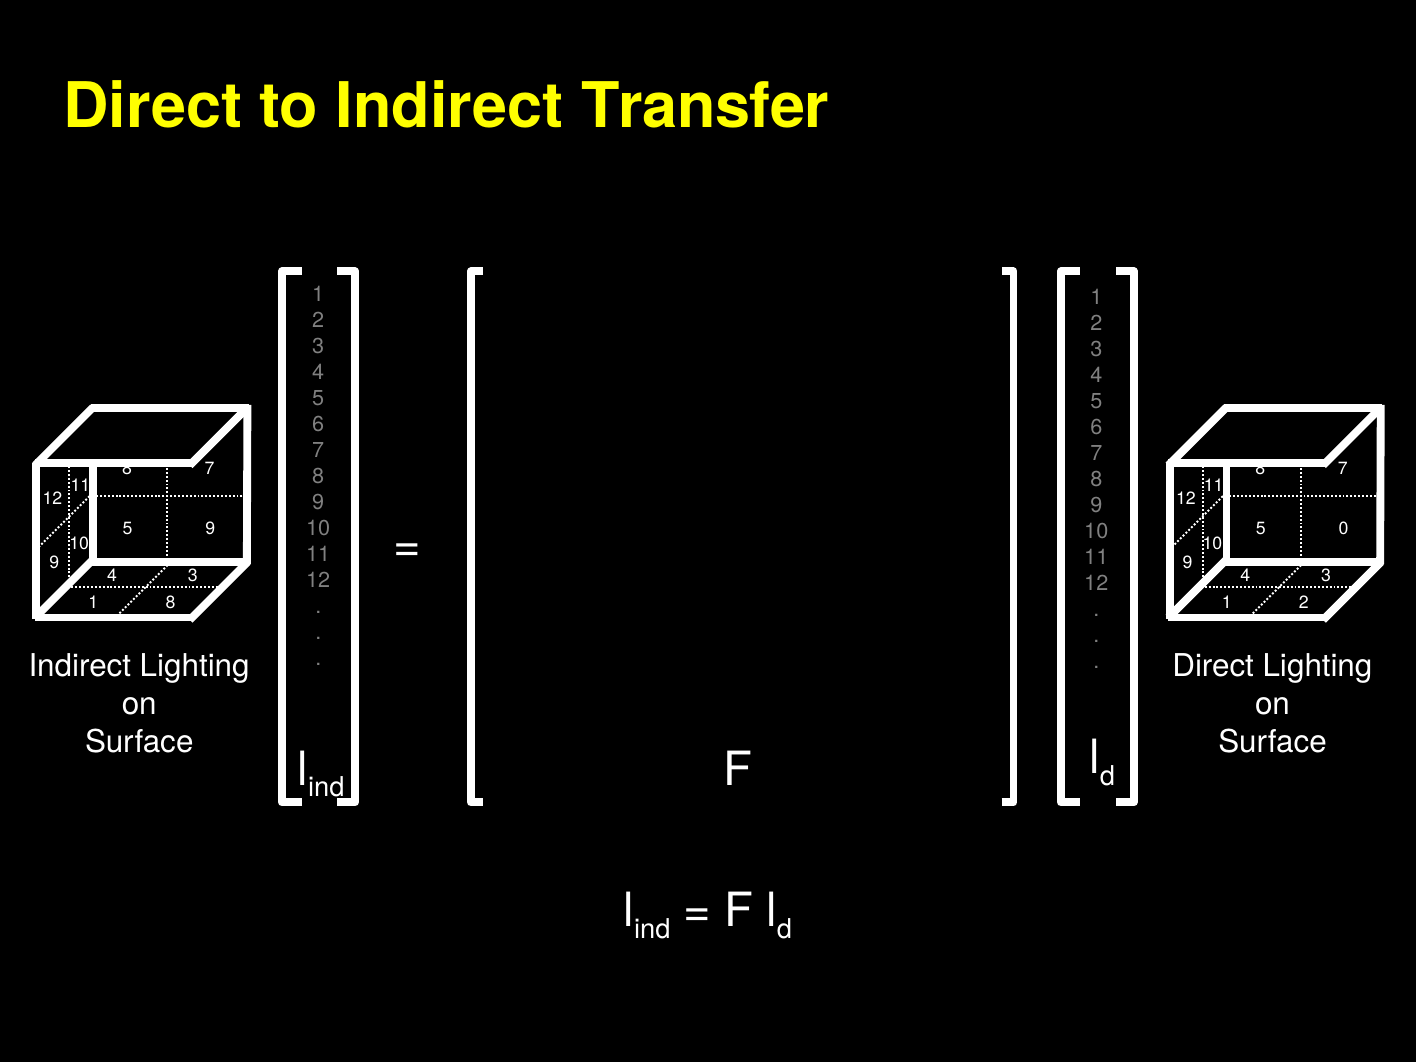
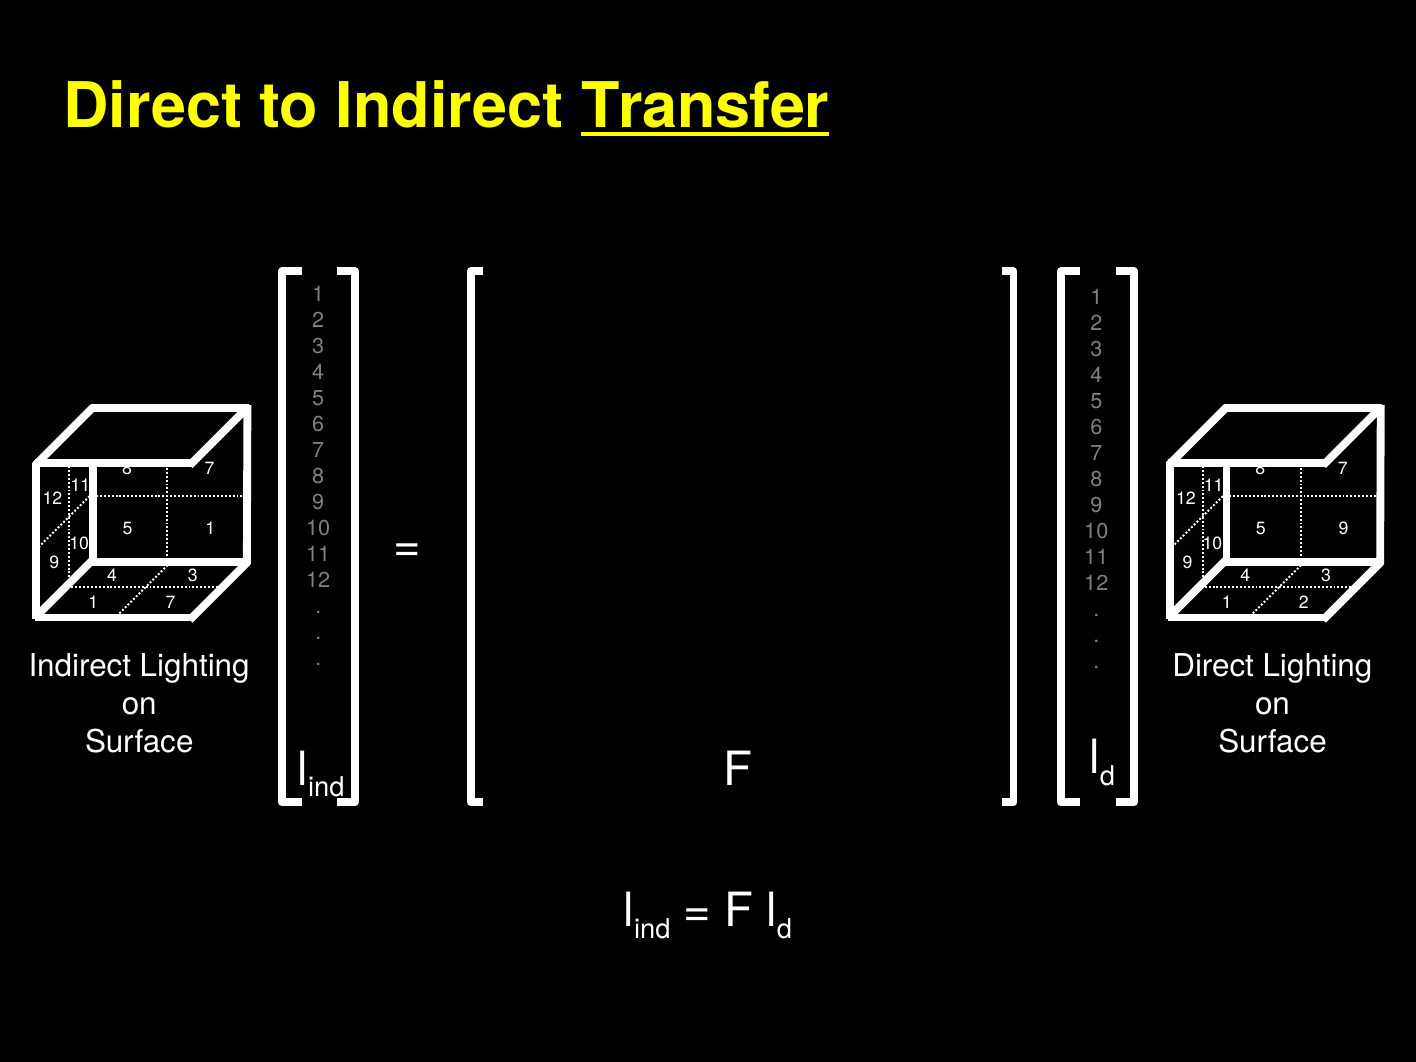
Transfer underline: none -> present (705, 107)
5 9: 9 -> 1 (210, 529)
5 0: 0 -> 9 (1343, 529)
8: 8 -> 7 (170, 602)
